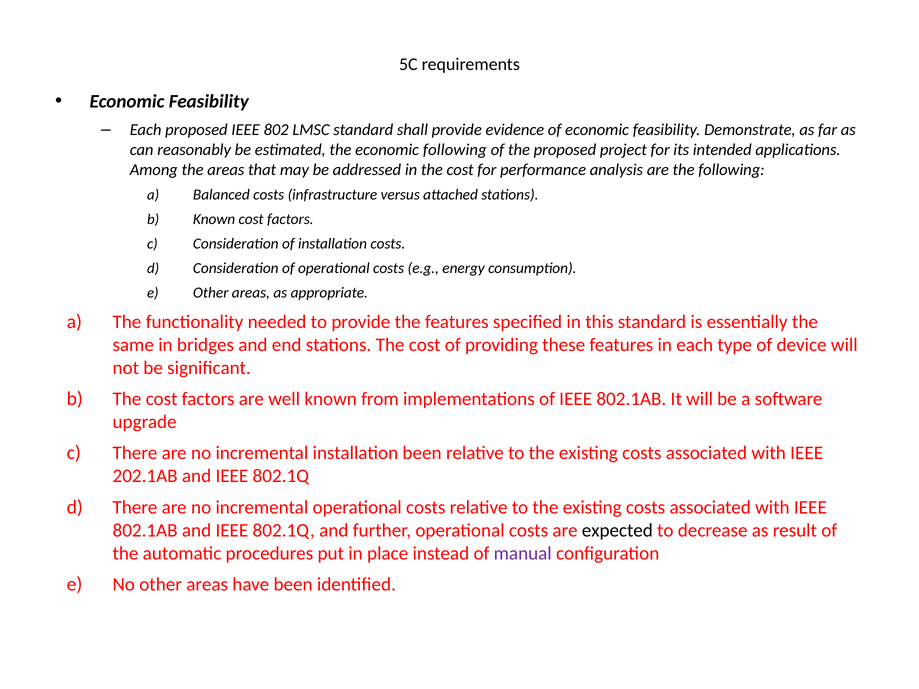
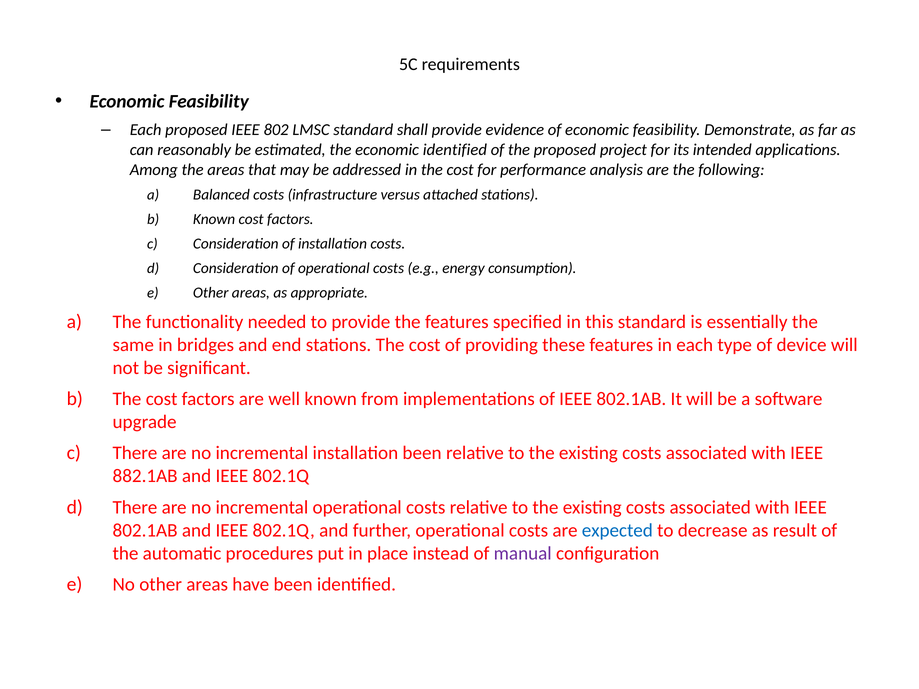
economic following: following -> identified (455, 150)
202.1AB: 202.1AB -> 882.1AB (145, 476)
expected colour: black -> blue (617, 530)
